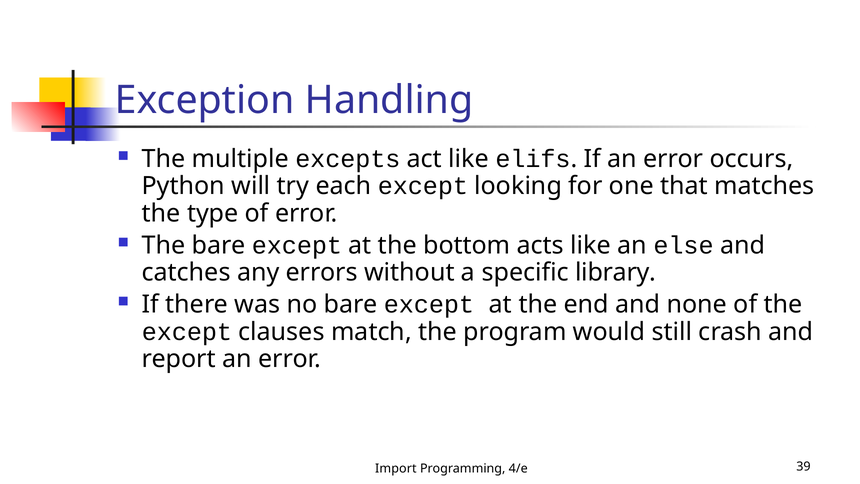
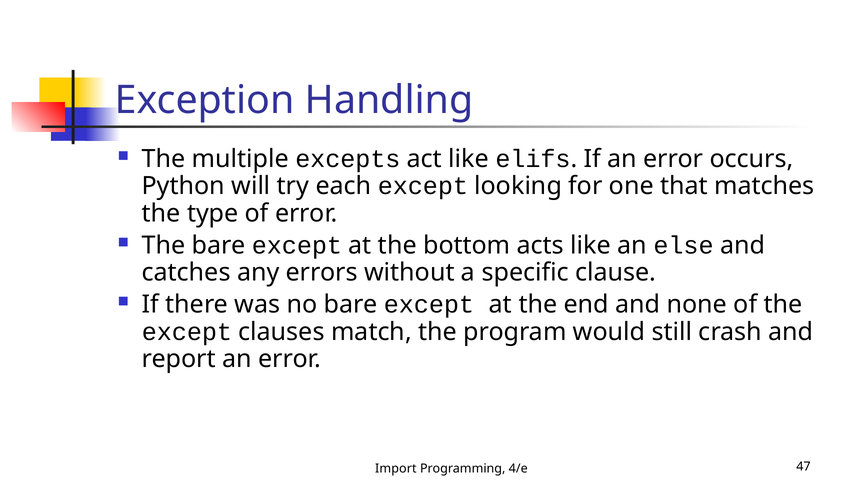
library: library -> clause (616, 272)
39: 39 -> 47 (803, 466)
